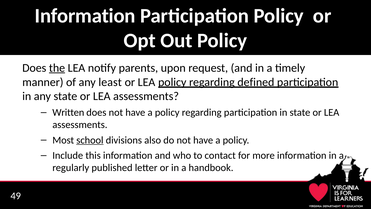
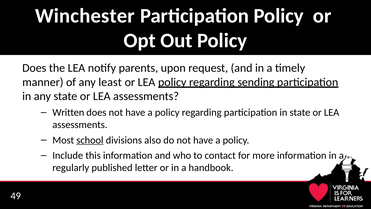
Information: Information -> Winchester (85, 16)
the underline: present -> none (57, 68)
defined: defined -> sending (256, 82)
